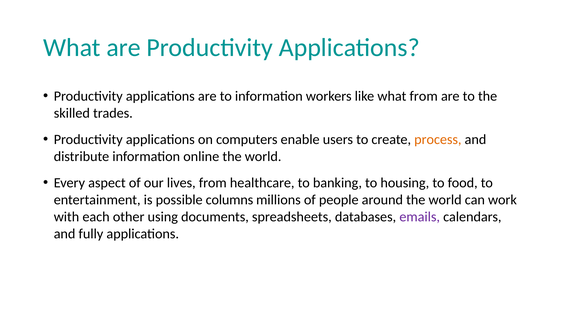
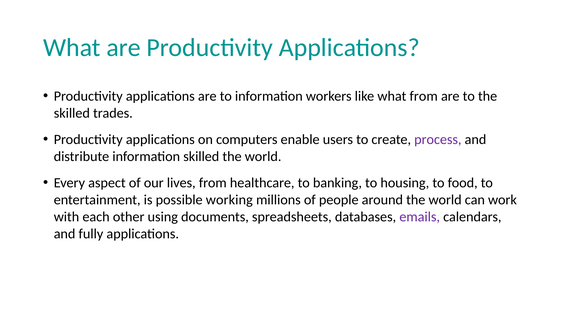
process colour: orange -> purple (438, 140)
information online: online -> skilled (201, 157)
columns: columns -> working (229, 200)
